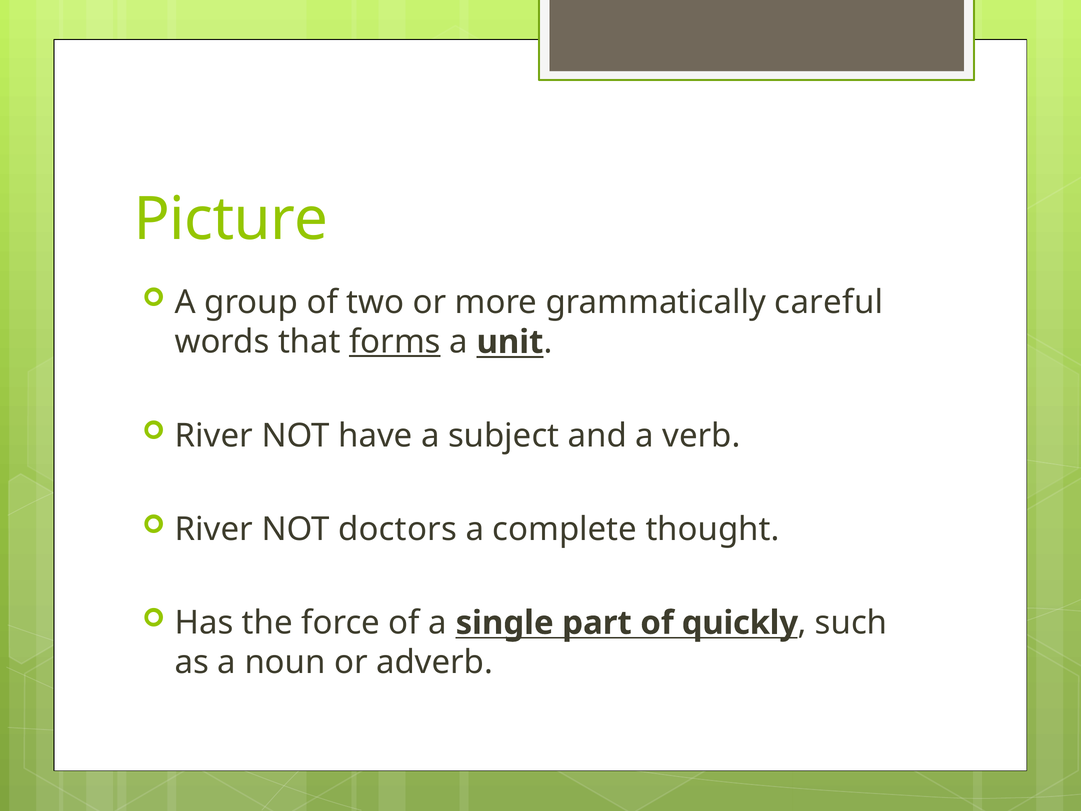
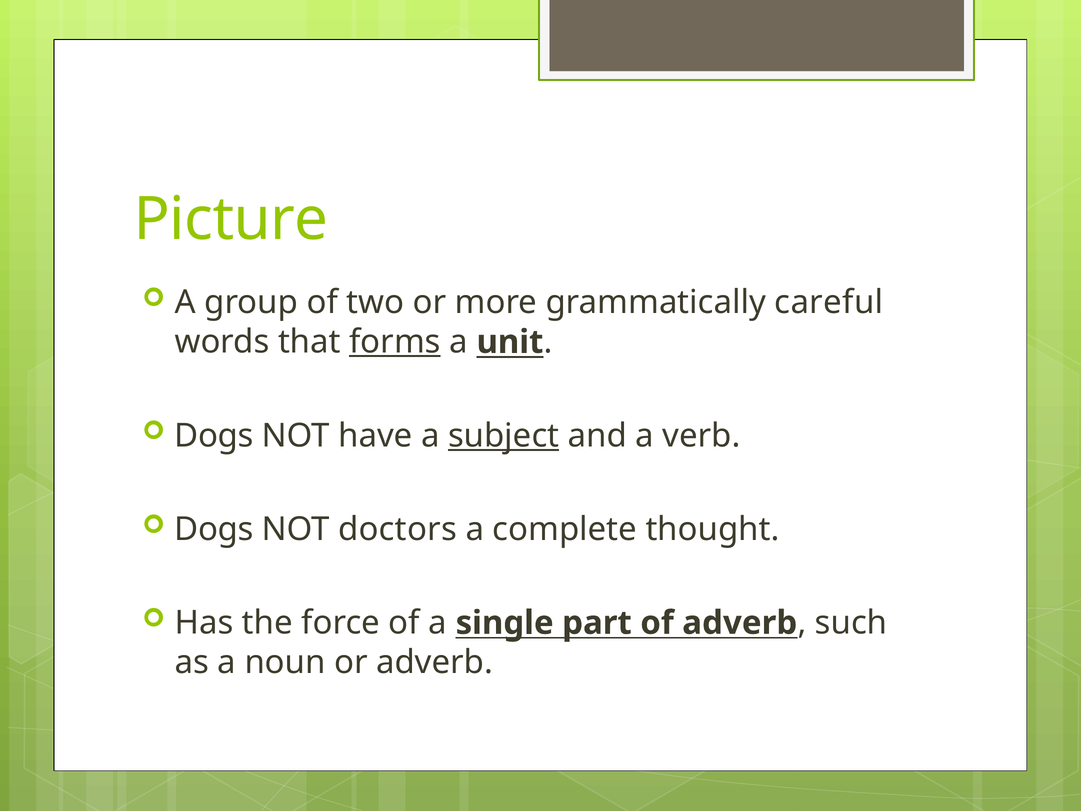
River: River -> Dogs (214, 436)
subject underline: none -> present (504, 436)
River: River -> Dogs (214, 529)
of quickly: quickly -> adverb (740, 623)
